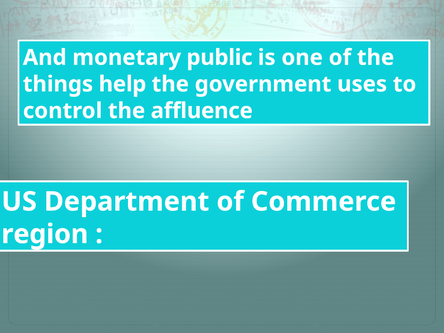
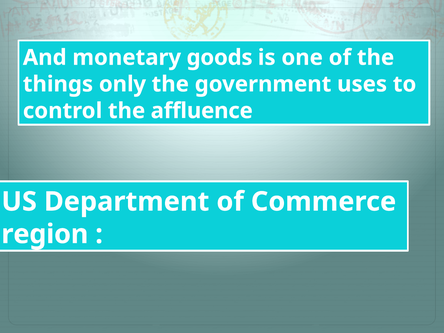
public: public -> goods (220, 58)
help: help -> only (122, 84)
